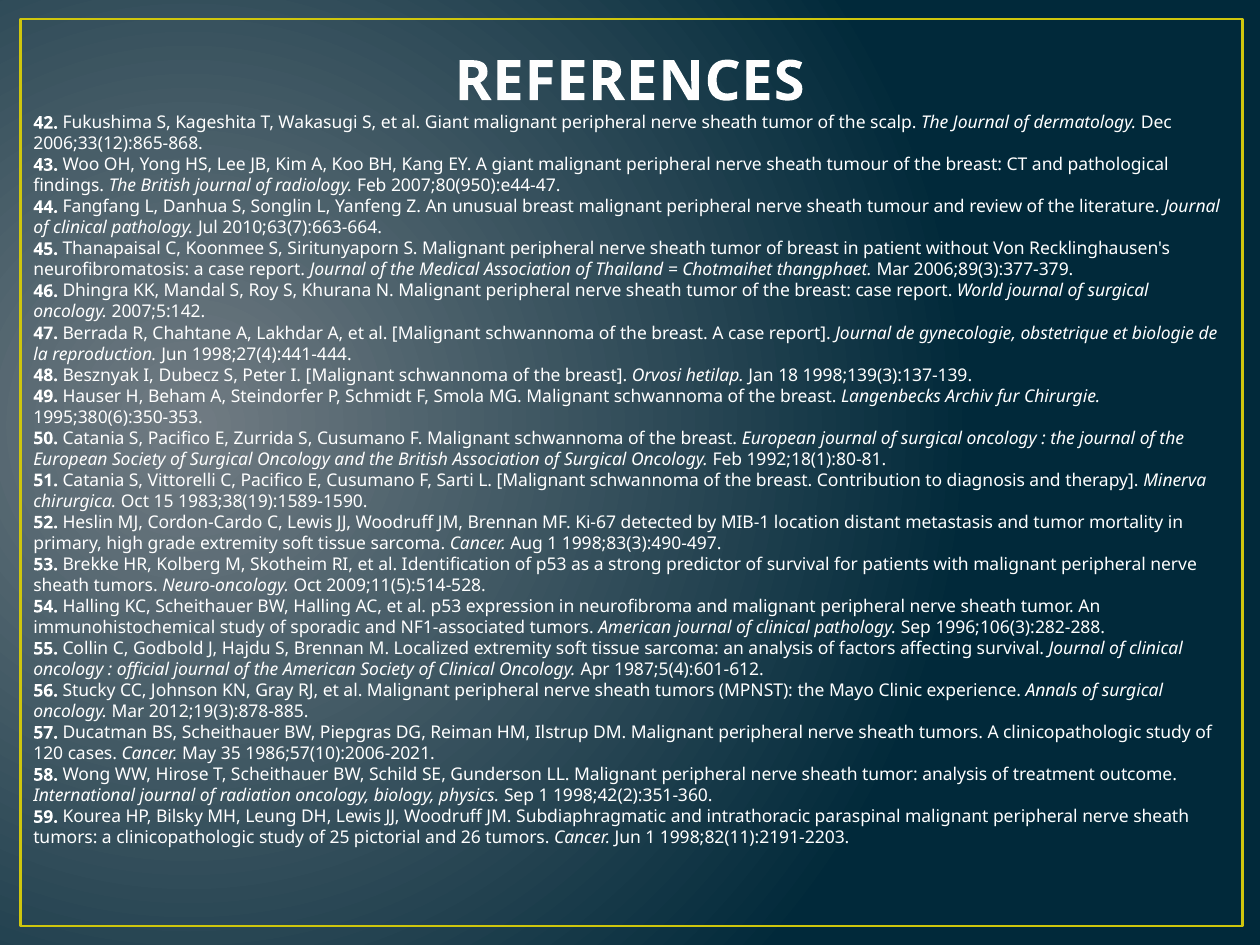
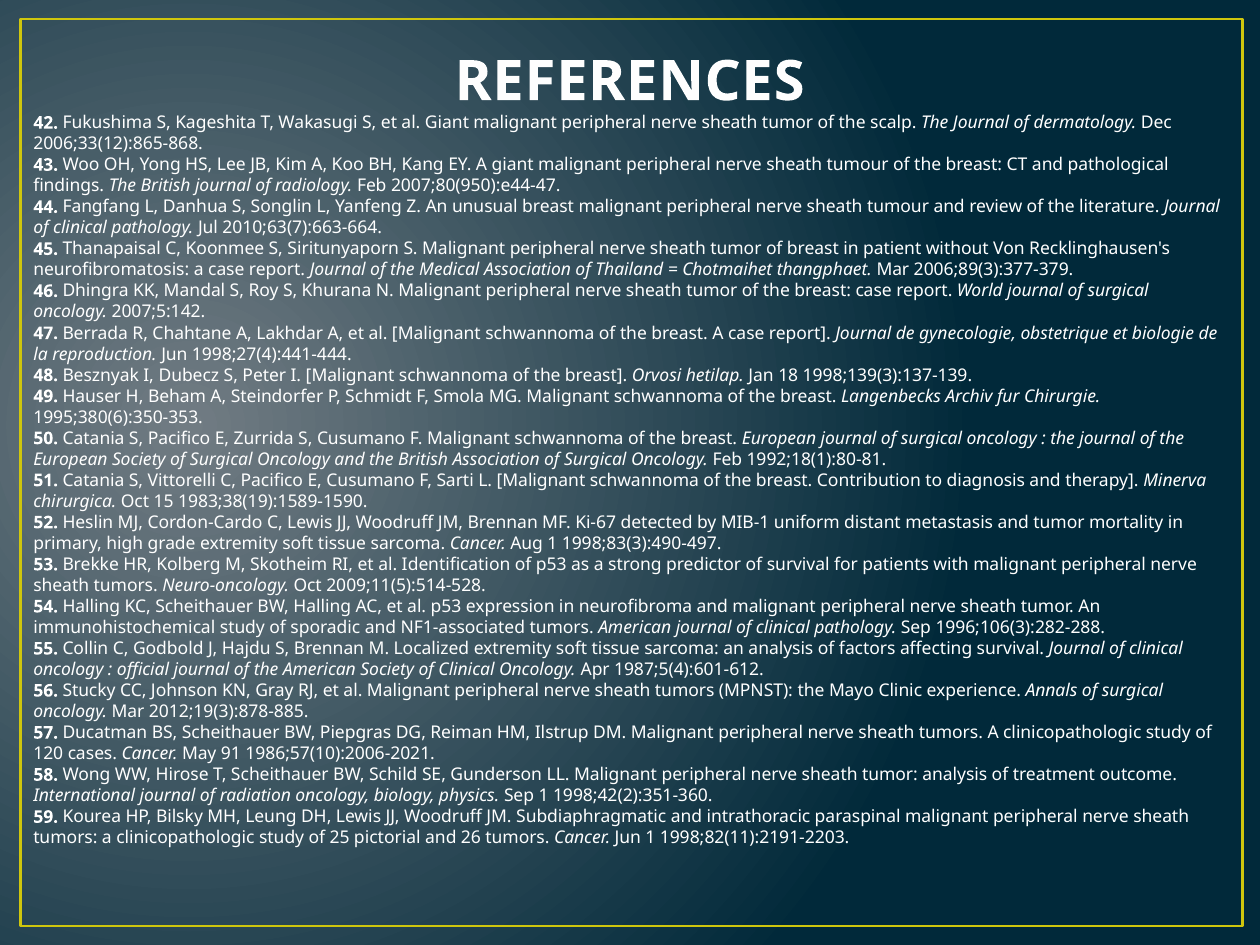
location: location -> uniform (807, 523)
35: 35 -> 91 (231, 754)
